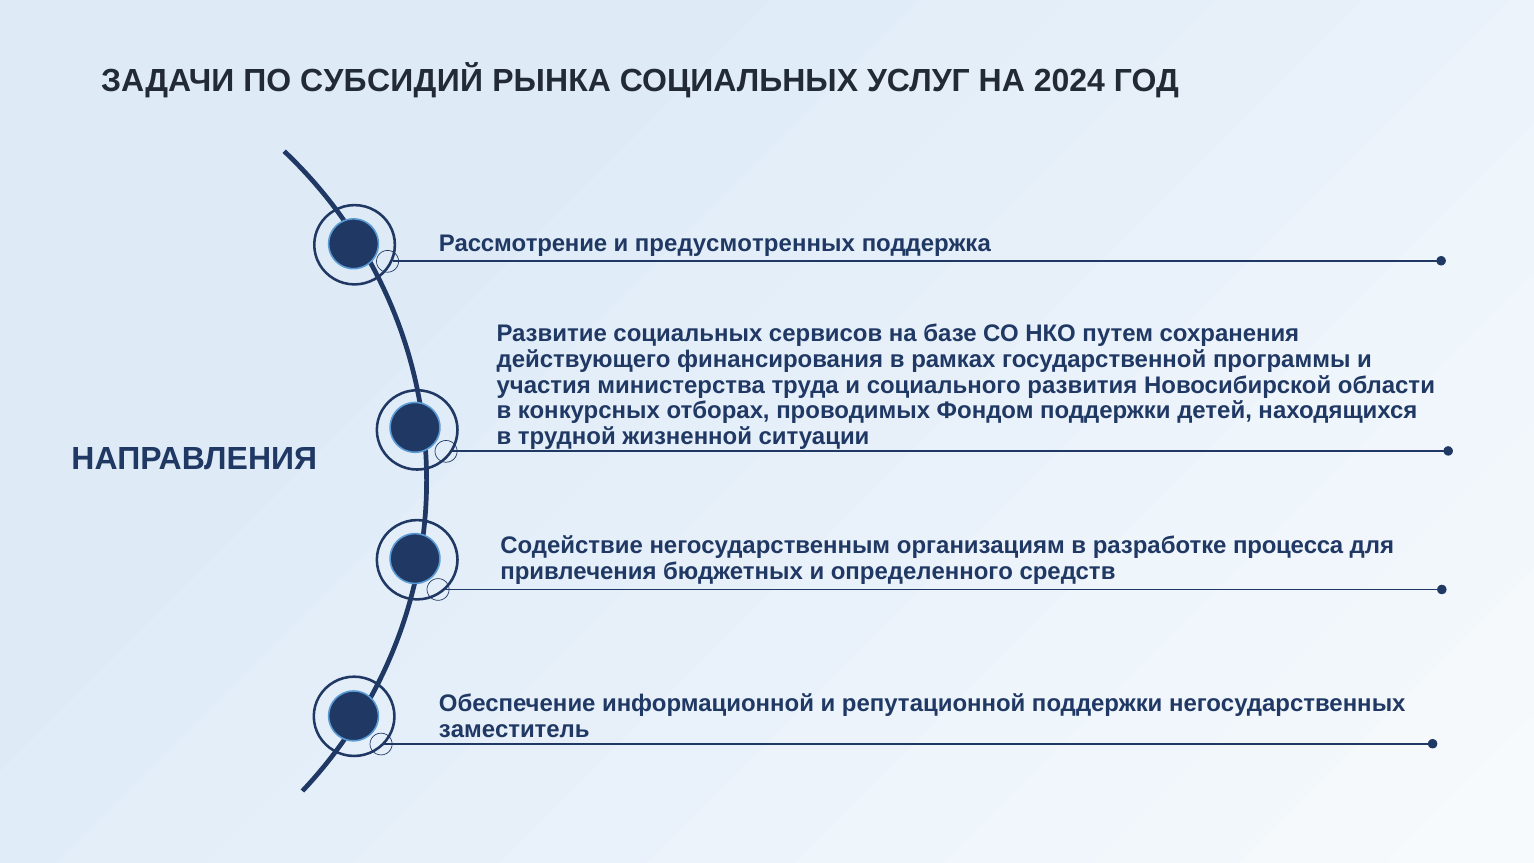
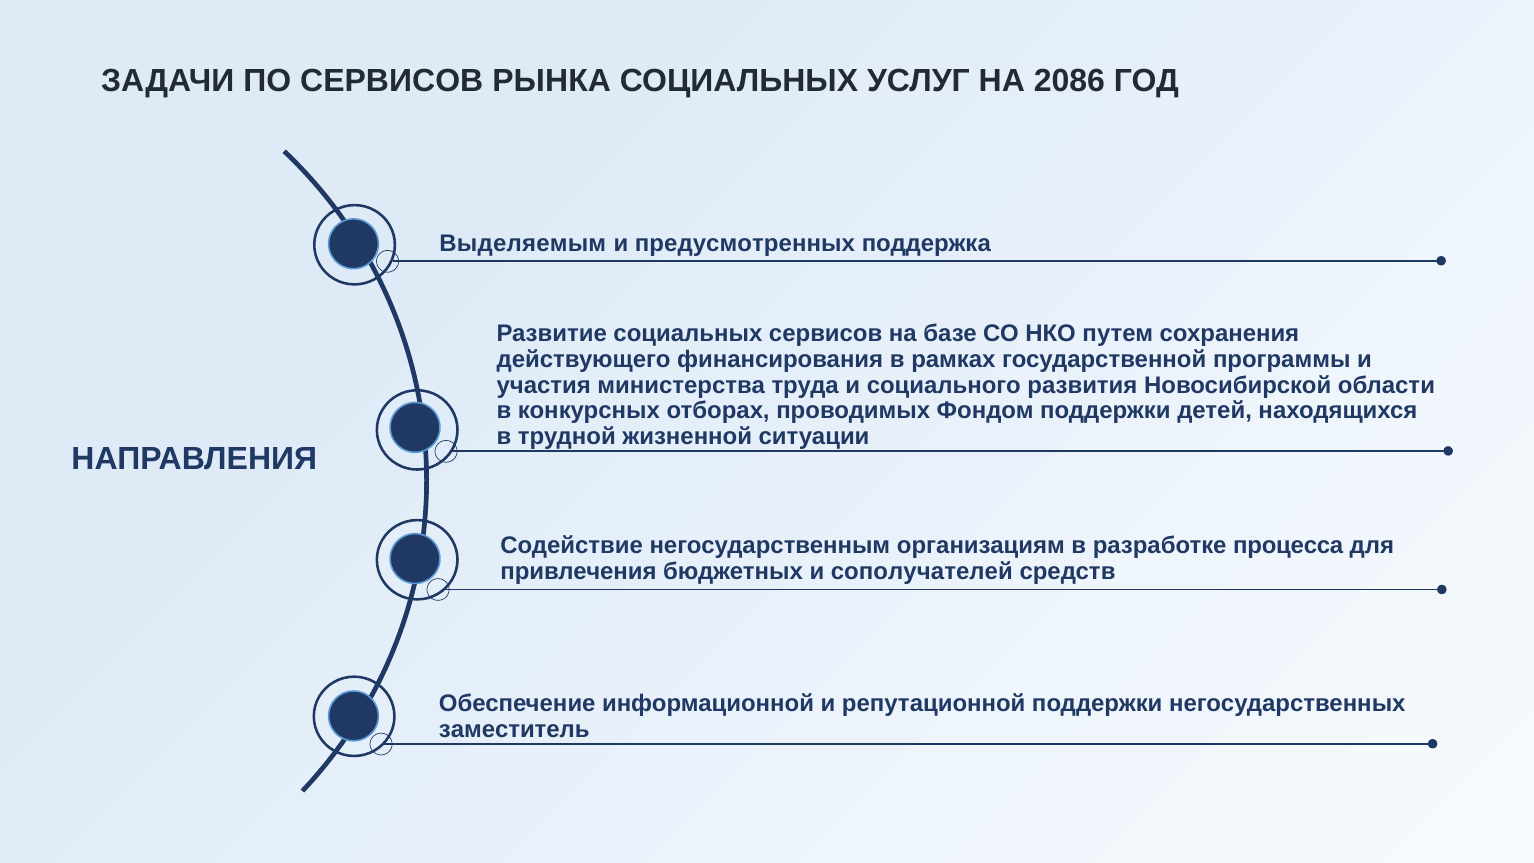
ПО СУБСИДИЙ: СУБСИДИЙ -> СЕРВИСОВ (392, 81)
2024: 2024 -> 2086 (1069, 81)
Рассмотрение: Рассмотрение -> Выделяемым (523, 244)
определенного: определенного -> сополучателей (922, 572)
